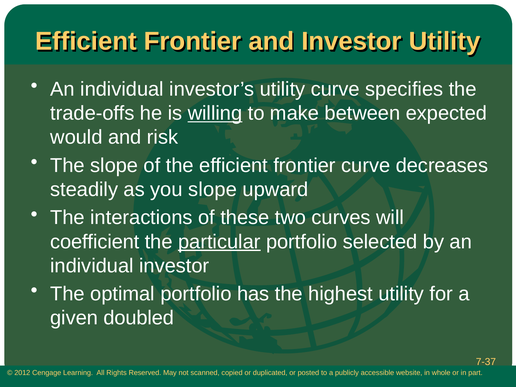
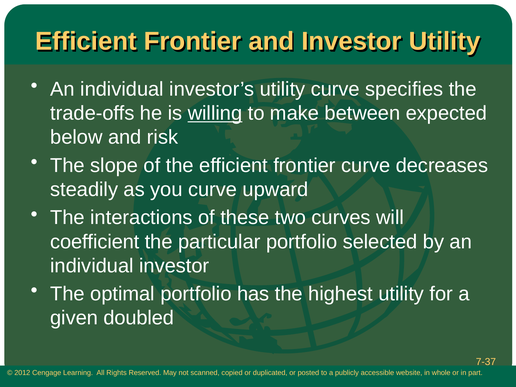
would: would -> below (76, 137)
you slope: slope -> curve (213, 190)
particular underline: present -> none (219, 242)
